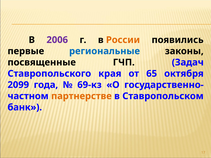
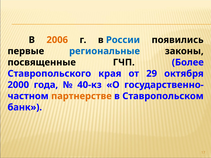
2006 colour: purple -> orange (57, 40)
России colour: orange -> blue (123, 40)
Задач: Задач -> Более (188, 62)
65: 65 -> 29 (152, 74)
2099: 2099 -> 2000 (18, 85)
69-кз: 69-кз -> 40-кз (90, 85)
